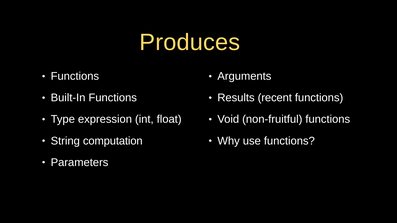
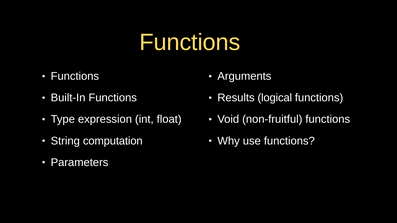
Produces: Produces -> Functions (190, 42)
recent: recent -> logical (275, 98)
